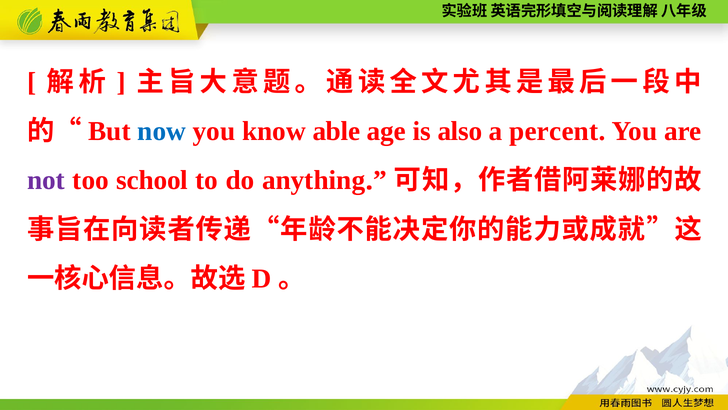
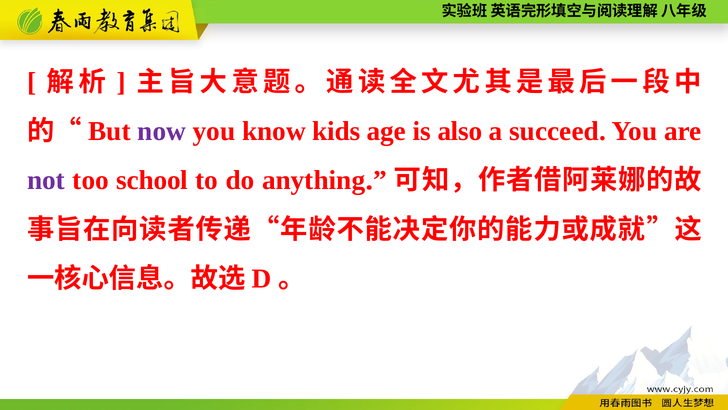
now colour: blue -> purple (162, 131)
able: able -> kids (336, 131)
percent: percent -> succeed (557, 131)
